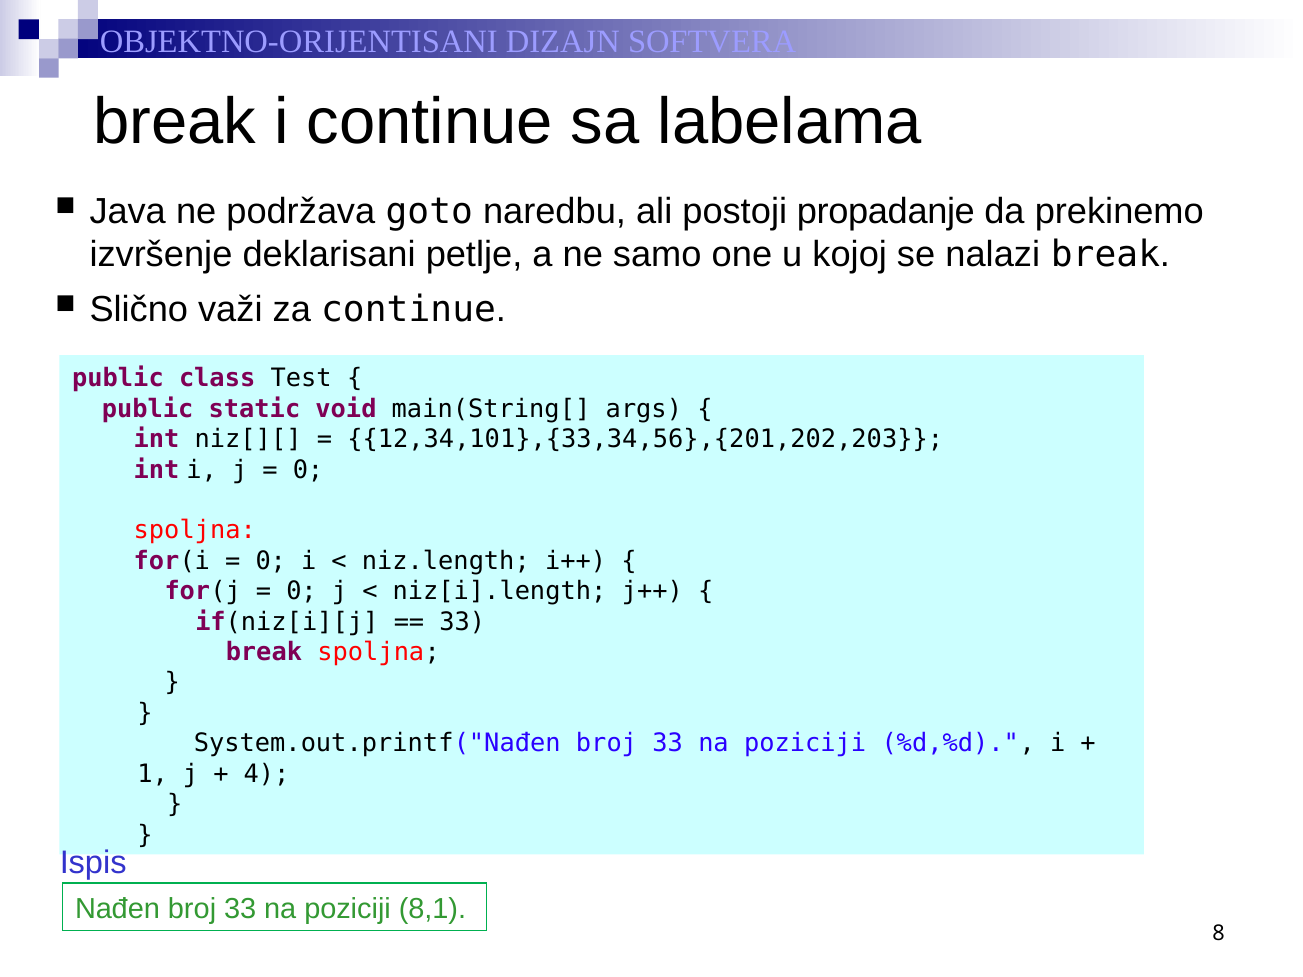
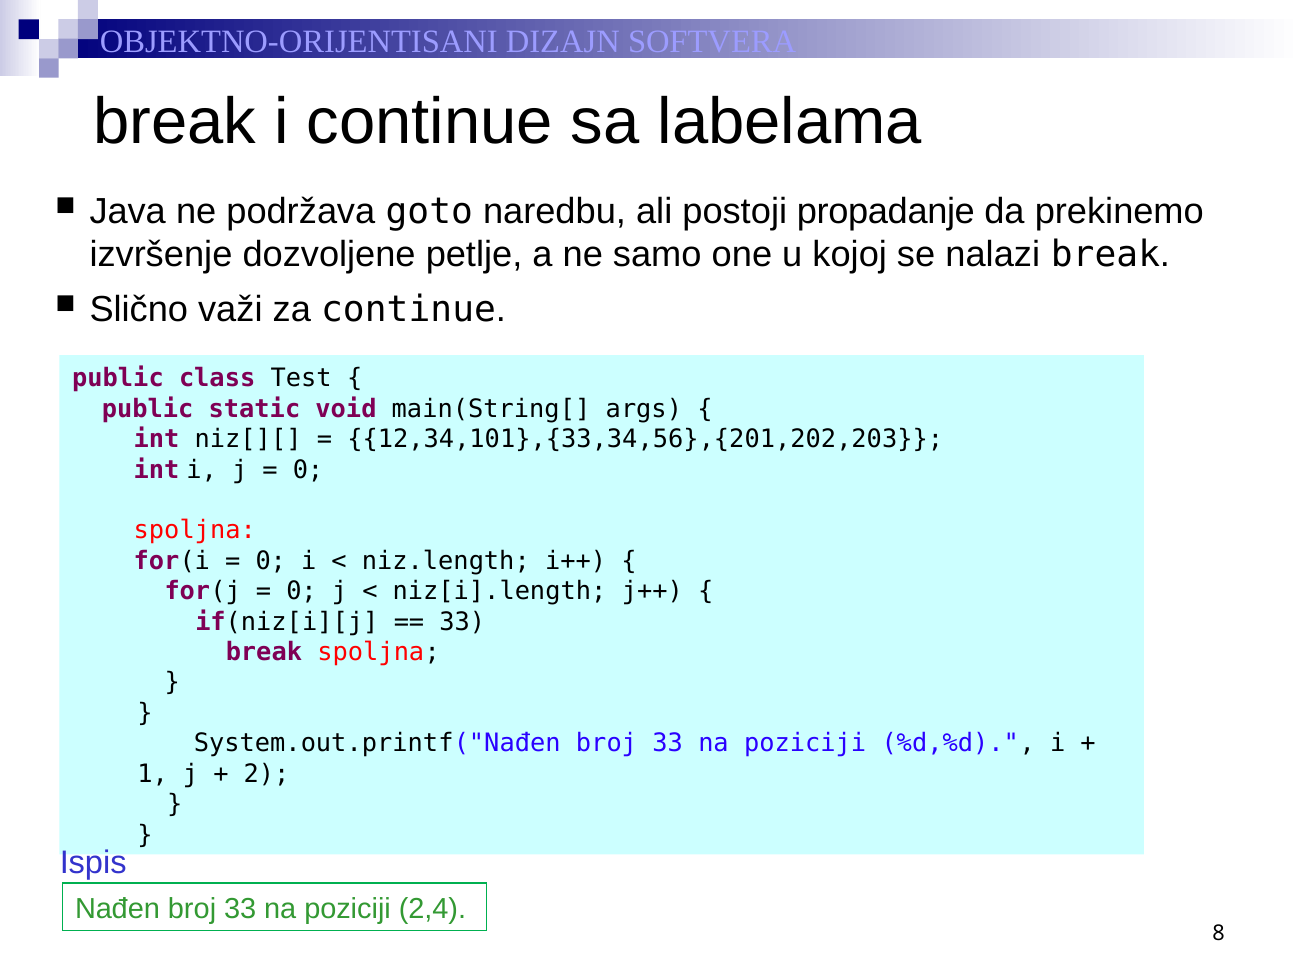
deklarisani: deklarisani -> dozvoljene (329, 255)
4: 4 -> 2 (267, 774)
8,1: 8,1 -> 2,4 (432, 909)
